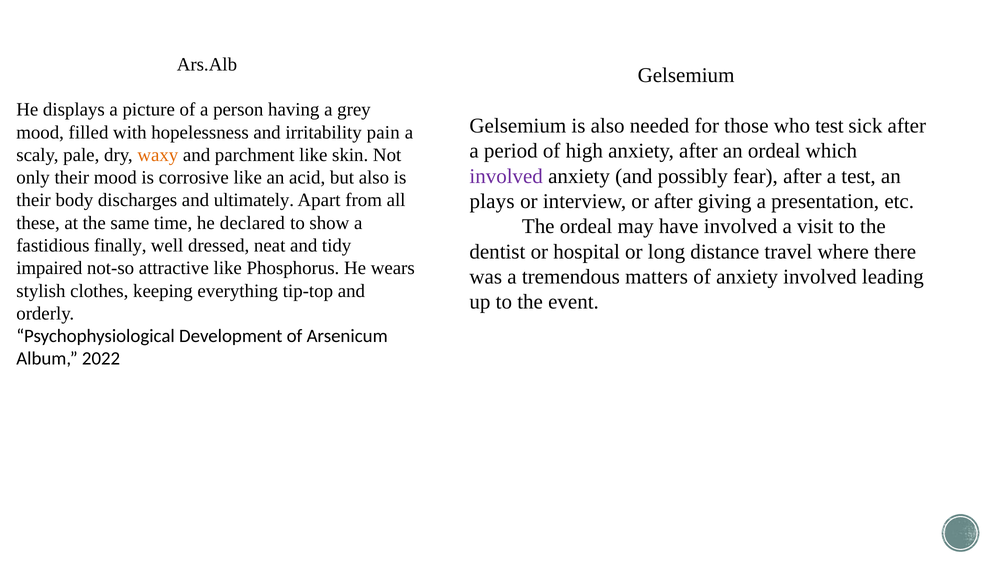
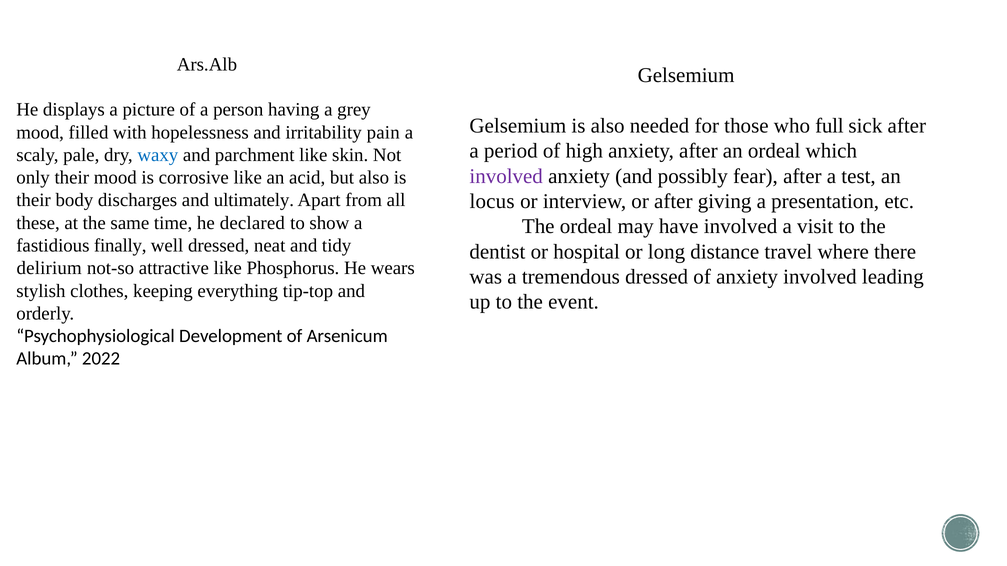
who test: test -> full (829, 126)
waxy colour: orange -> blue (158, 155)
plays: plays -> locus (492, 201)
impaired: impaired -> delirium (49, 268)
tremendous matters: matters -> dressed (657, 277)
